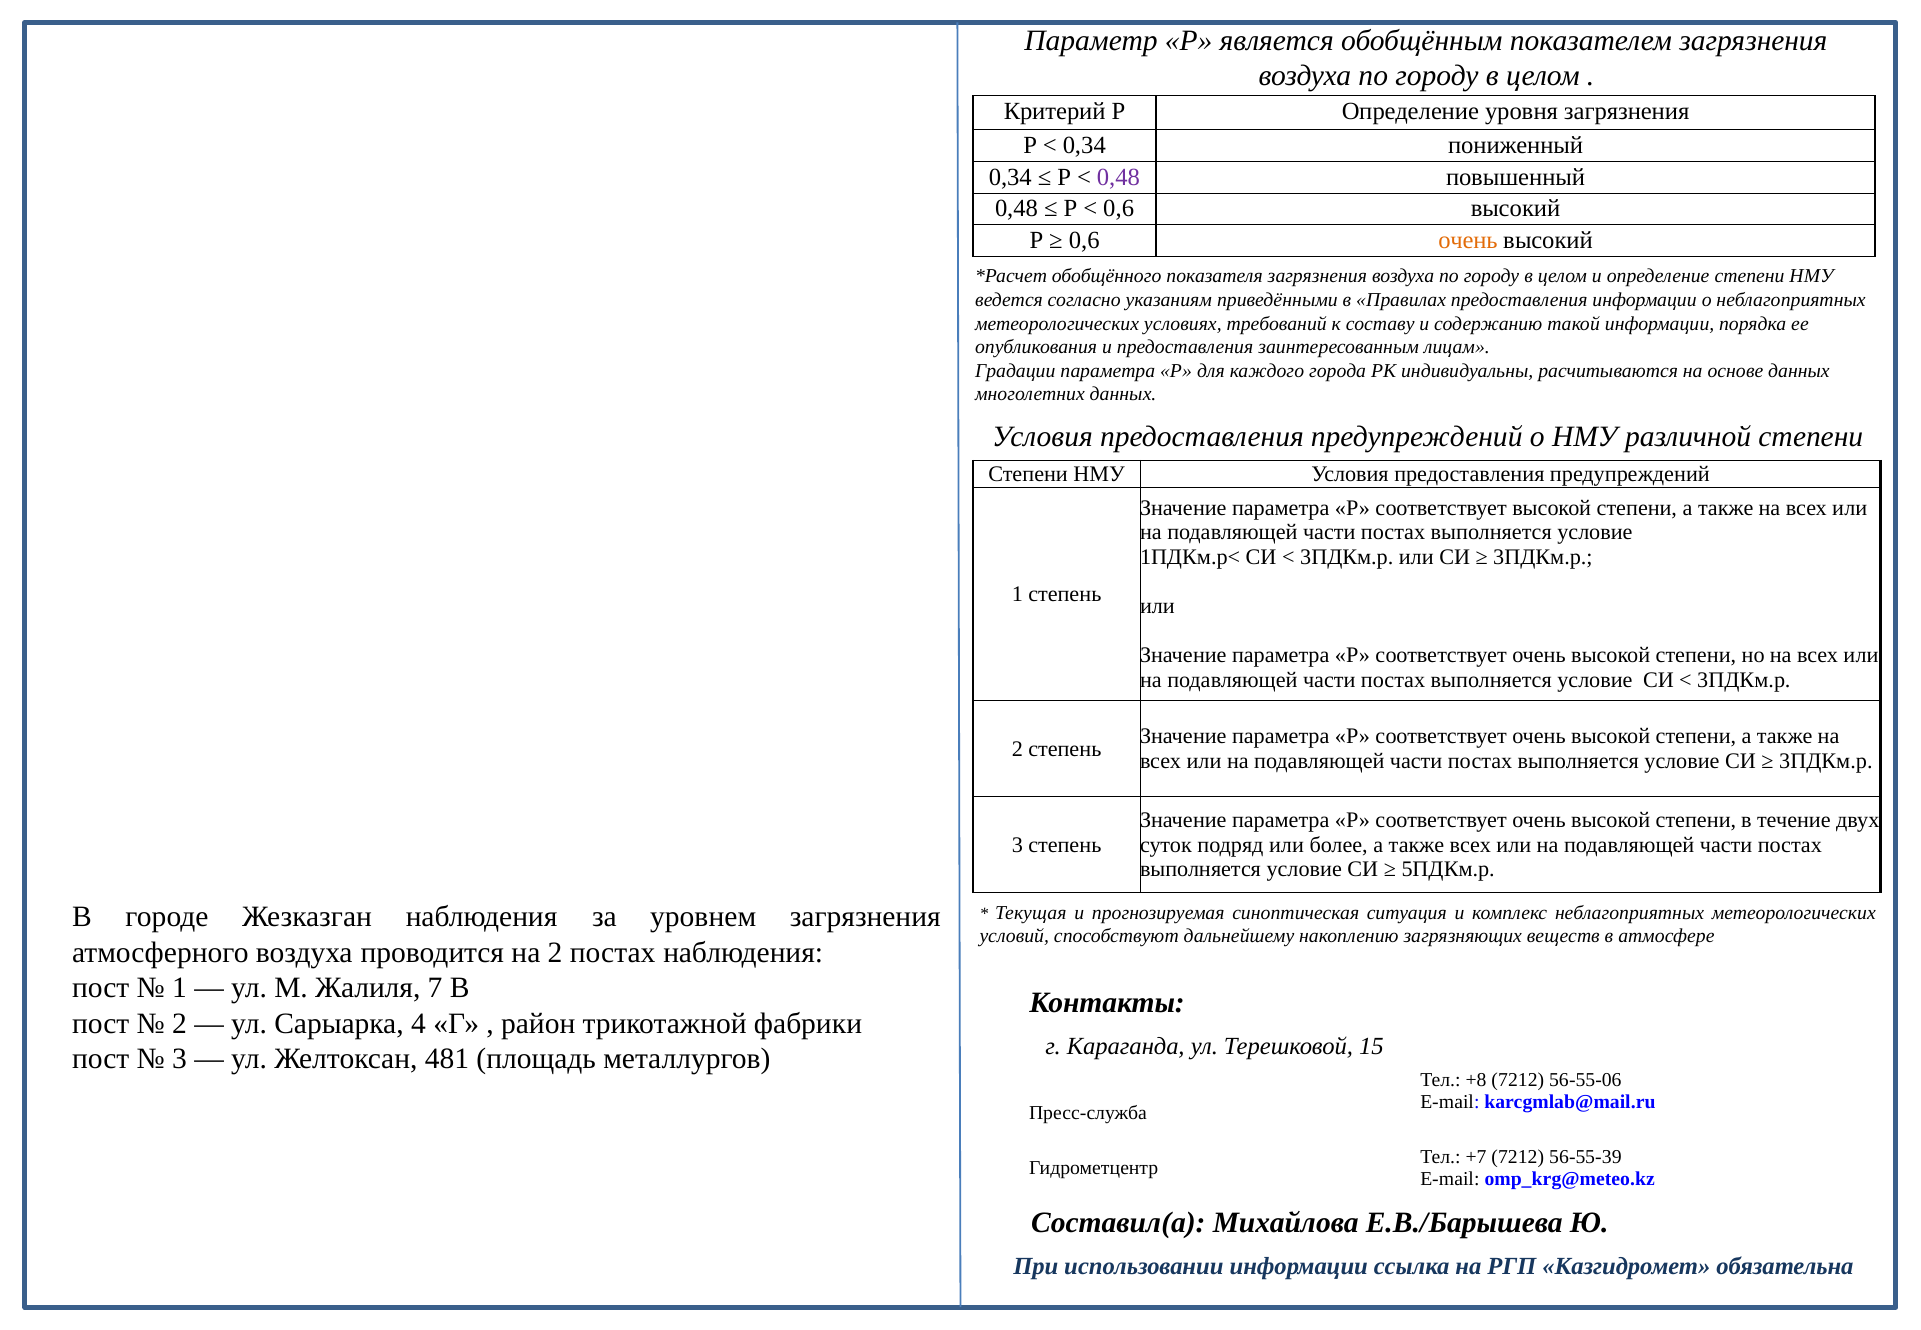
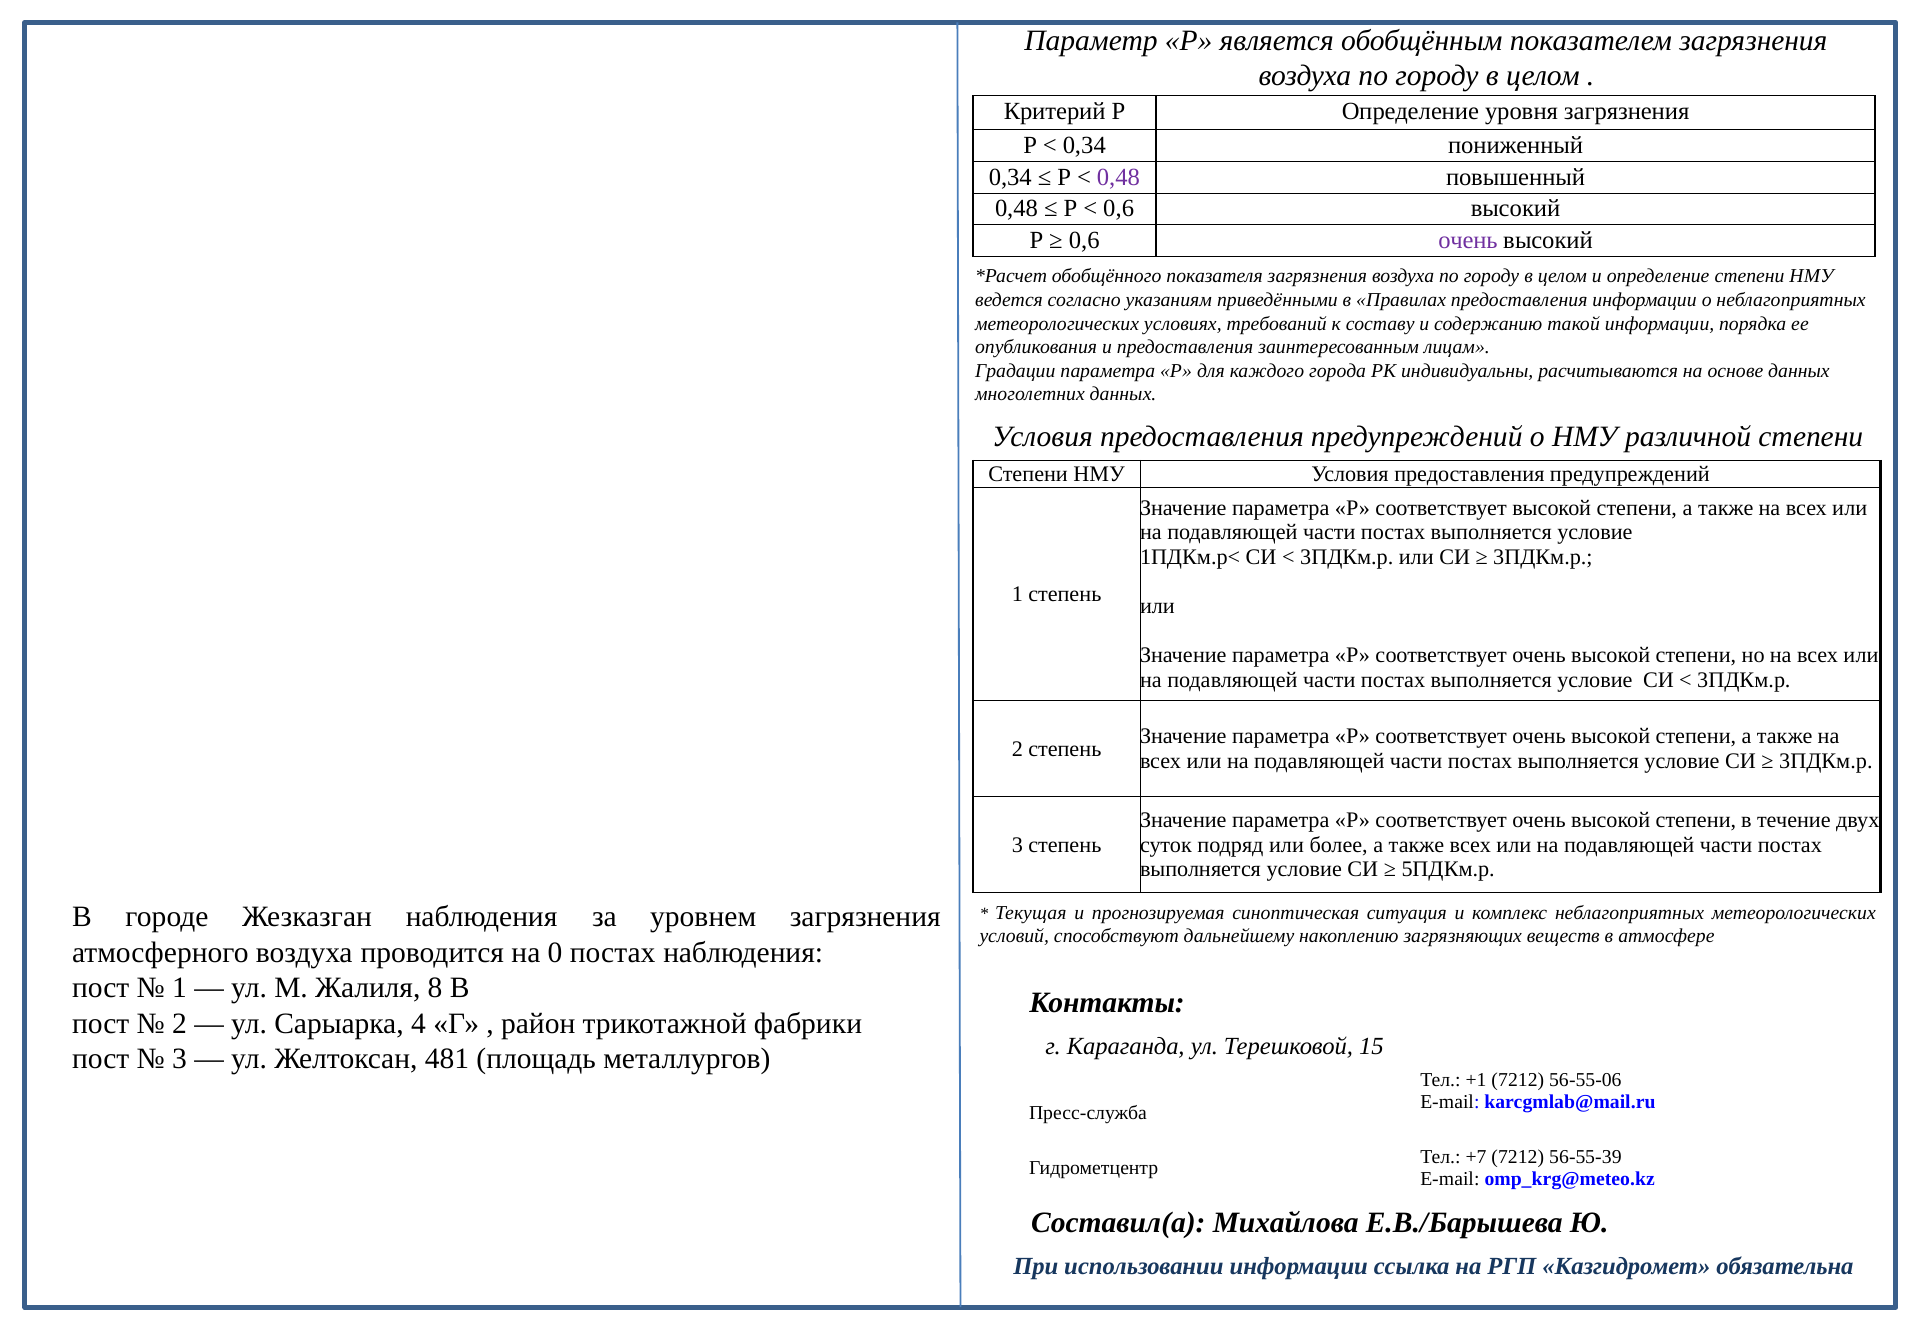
очень colour: orange -> purple (1468, 240)
на 2: 2 -> 0 (555, 952)
7: 7 -> 8 (435, 988)
+8: +8 -> +1 (1476, 1080)
